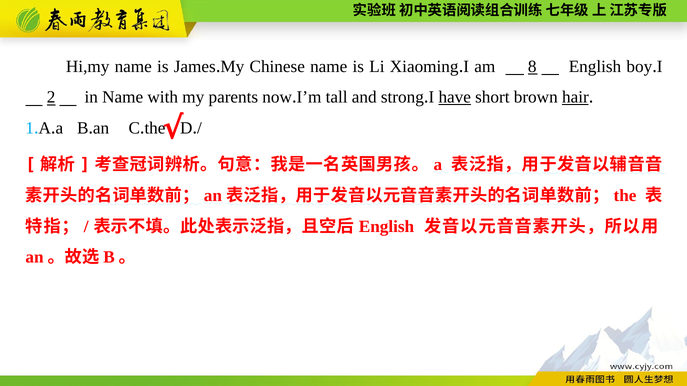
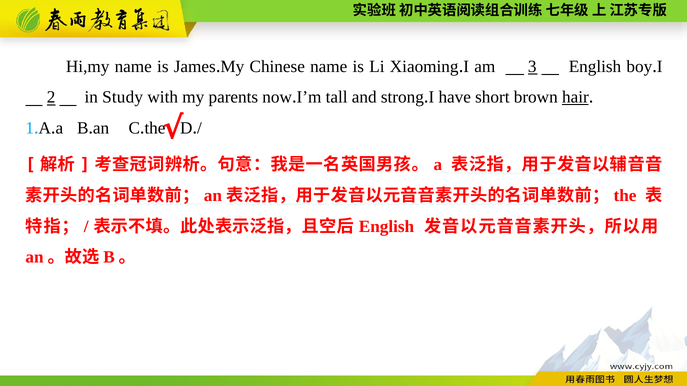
8: 8 -> 3 (532, 66)
in Name: Name -> Study (123, 97)
have underline: present -> none (455, 97)
